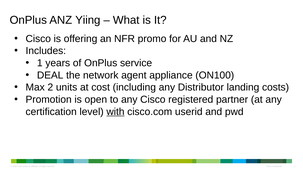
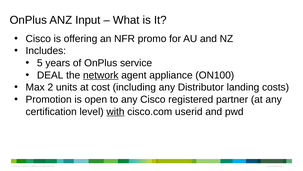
Yiing: Yiing -> Input (88, 20)
1: 1 -> 5 (40, 63)
network underline: none -> present (101, 75)
